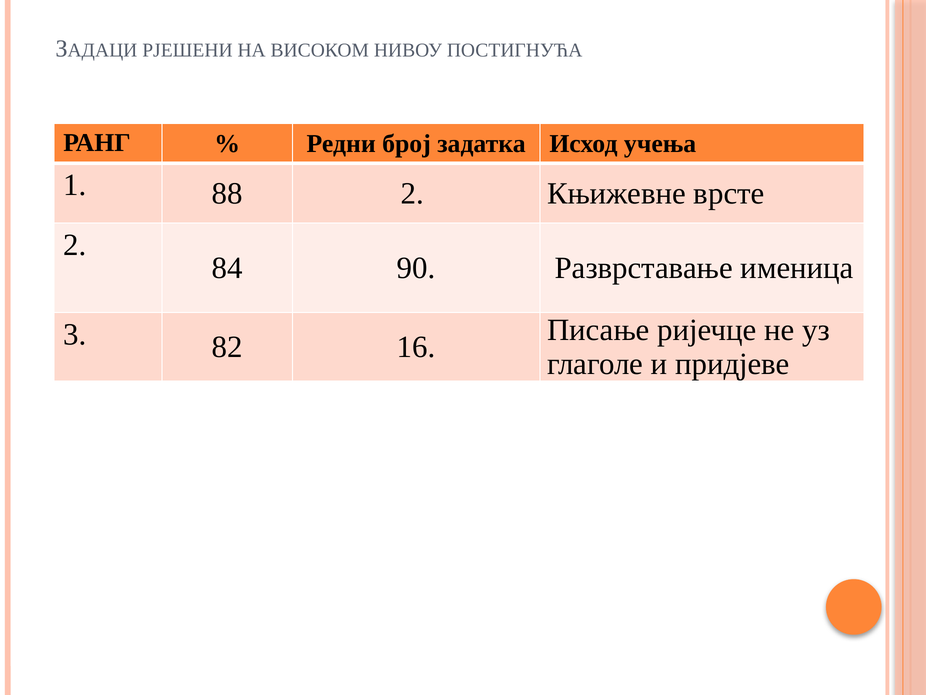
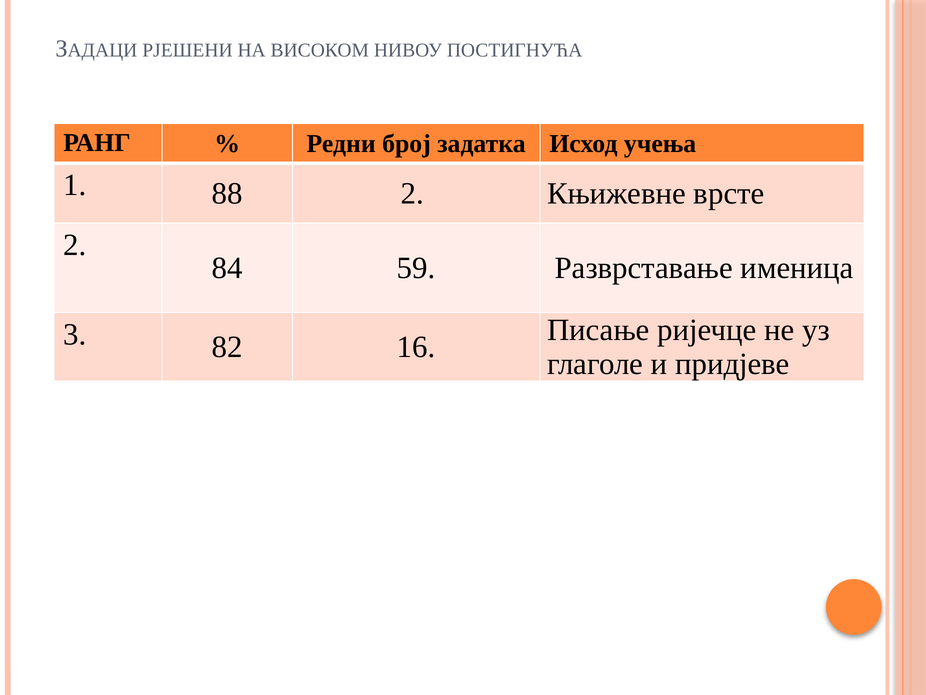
90: 90 -> 59 (416, 268)
